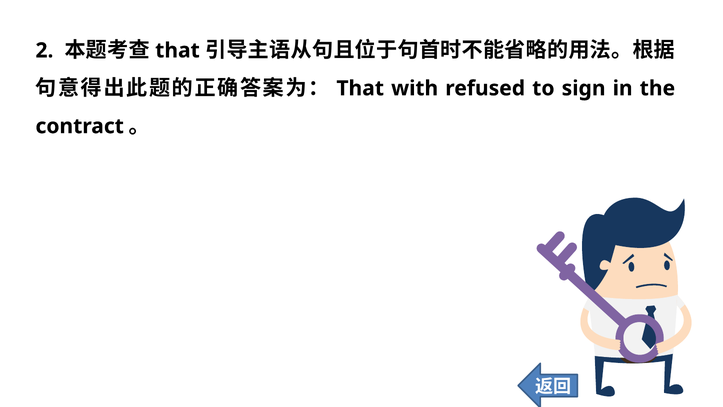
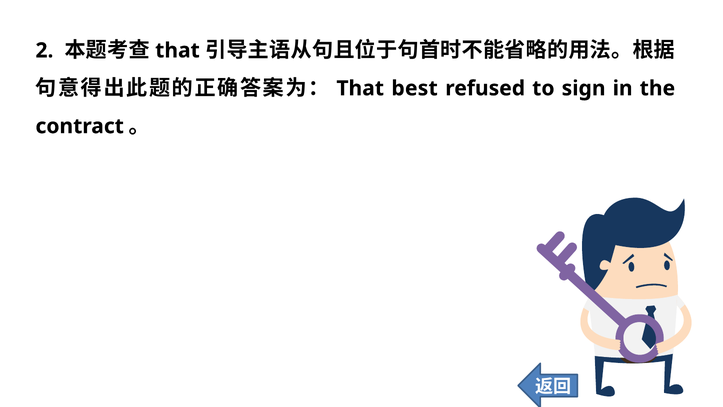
with: with -> best (415, 88)
